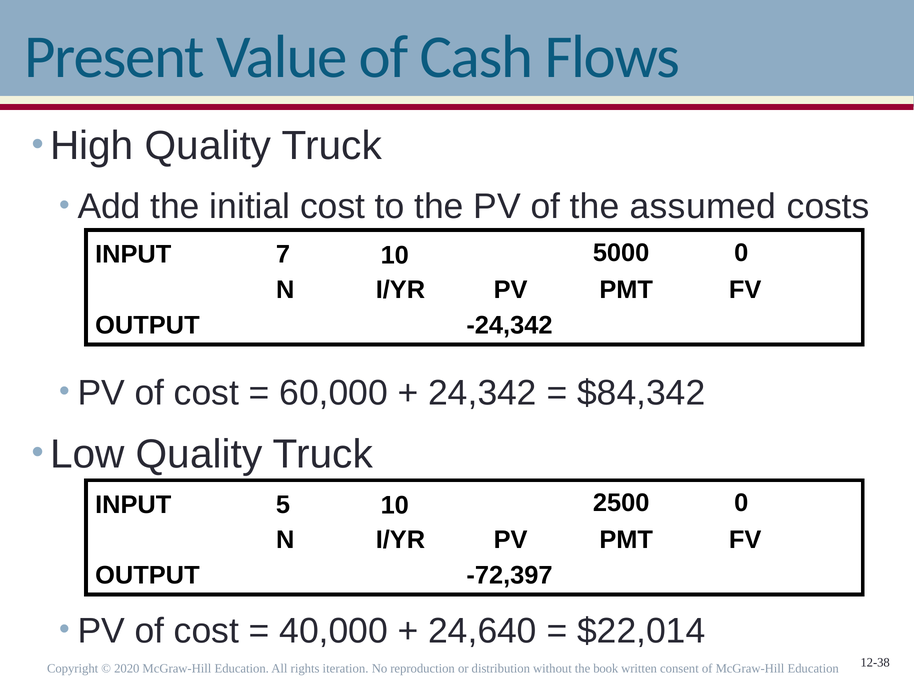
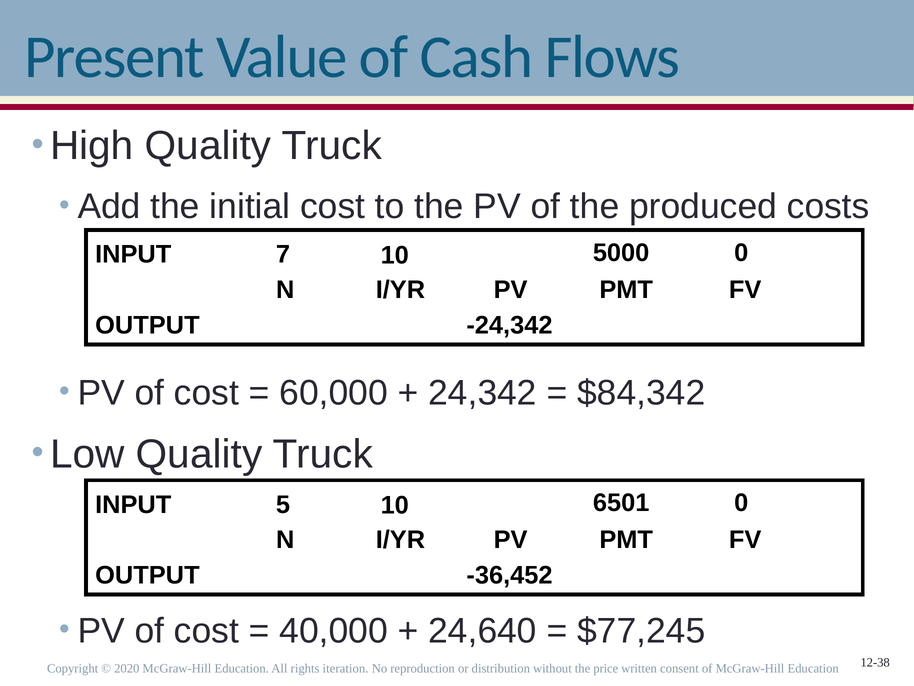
assumed: assumed -> produced (703, 207)
2500: 2500 -> 6501 (621, 502)
-72,397: -72,397 -> -36,452 (510, 575)
$22,014: $22,014 -> $77,245 (641, 630)
book: book -> price (606, 668)
